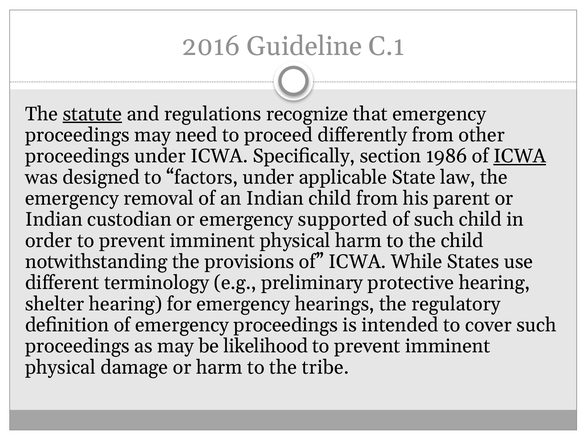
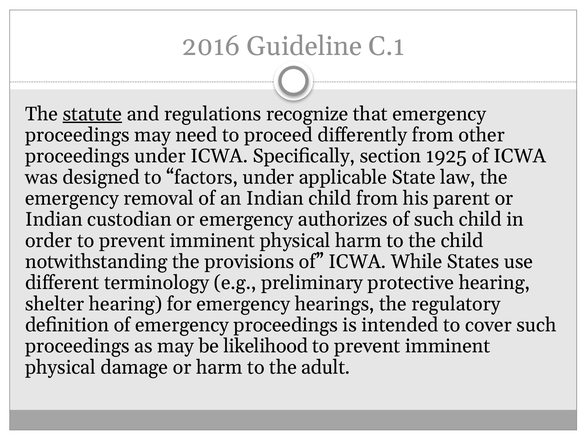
1986: 1986 -> 1925 (446, 156)
ICWA underline: present -> none (520, 156)
supported: supported -> authorizes (343, 220)
tribe: tribe -> adult (326, 368)
